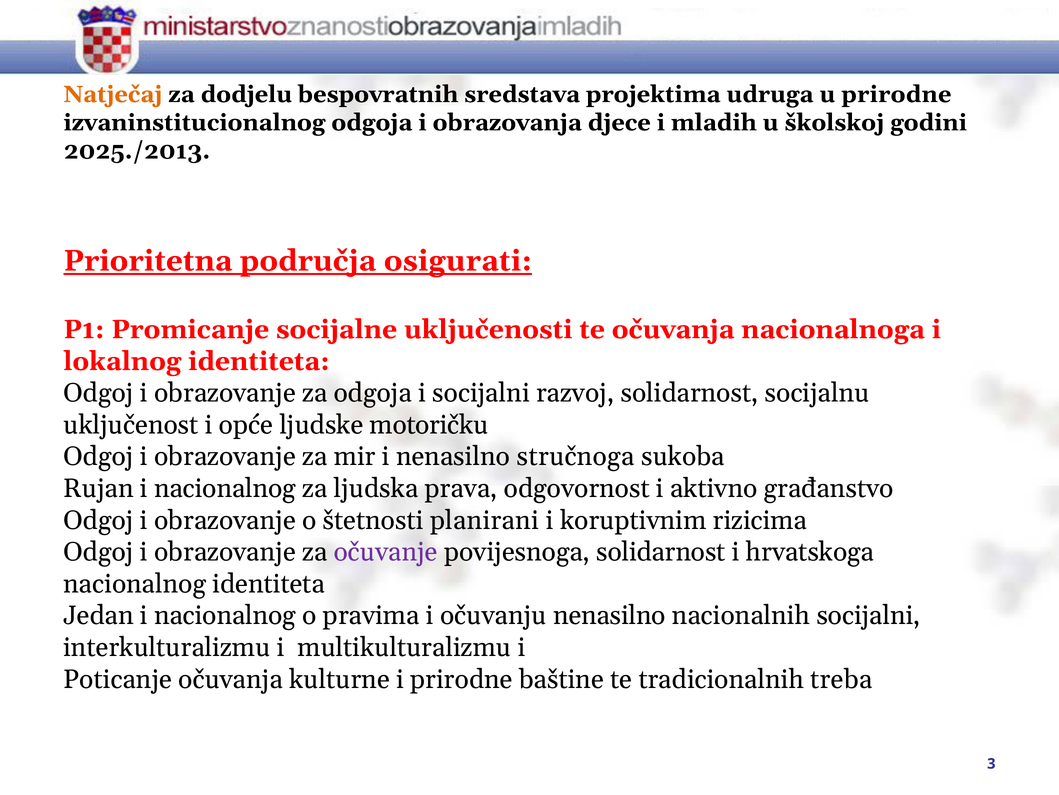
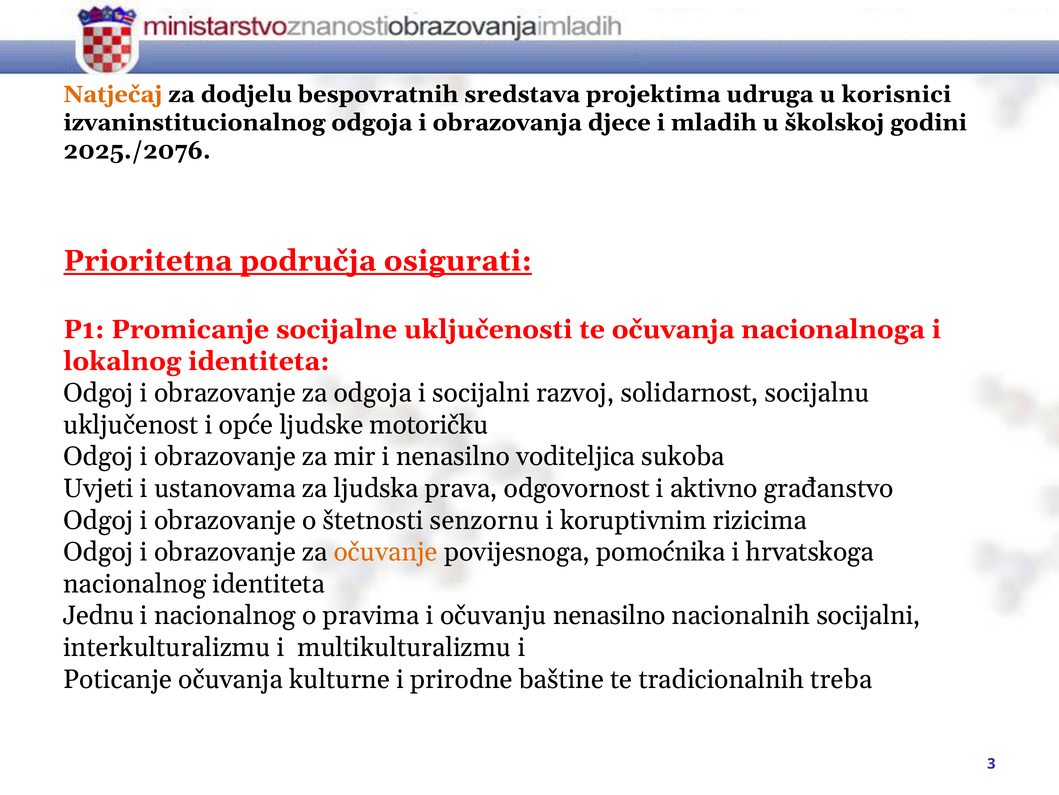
u prirodne: prirodne -> korisnici (896, 94)
2025./2013: 2025./2013 -> 2025./2076 (137, 151)
stručnoga: stručnoga -> voditeljica (576, 456)
Rujan: Rujan -> Uvjeti (99, 488)
nacionalnog: nacionalnog -> ustanovama (225, 488)
planirani: planirani -> senzornu (485, 520)
očuvanje colour: purple -> orange (386, 552)
povijesnoga solidarnost: solidarnost -> pomoćnika (661, 552)
Jedan: Jedan -> Jednu (99, 615)
